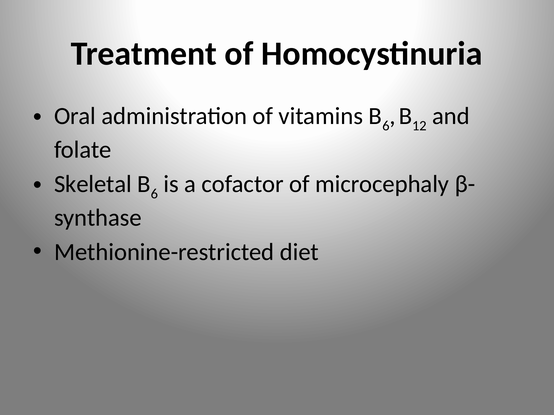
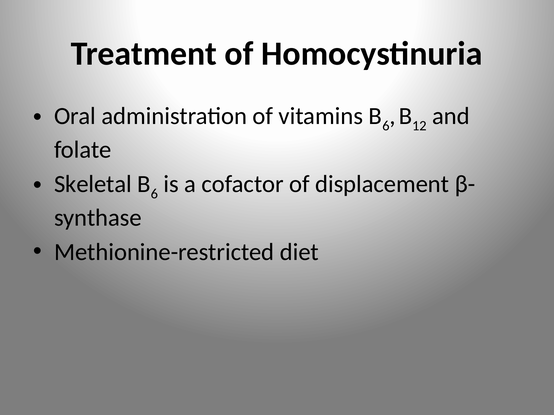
microcephaly: microcephaly -> displacement (382, 184)
